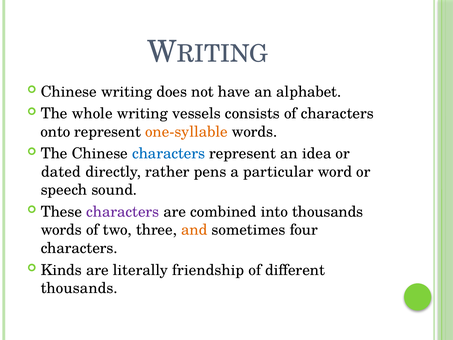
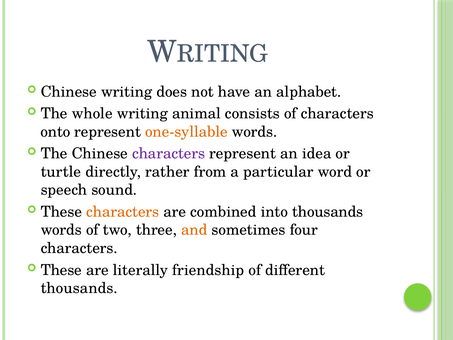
vessels: vessels -> animal (196, 114)
characters colour: blue -> purple (169, 154)
dated: dated -> turtle (61, 172)
pens: pens -> from (210, 172)
characters colour: purple -> orange (123, 212)
Kinds: Kinds -> These (61, 270)
